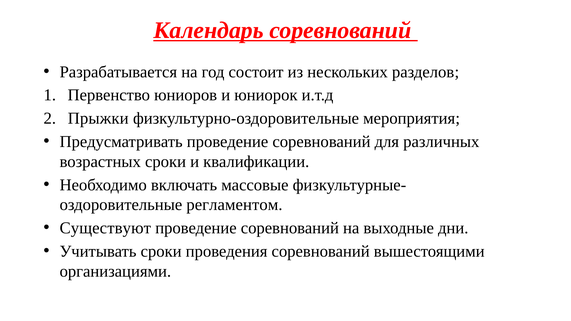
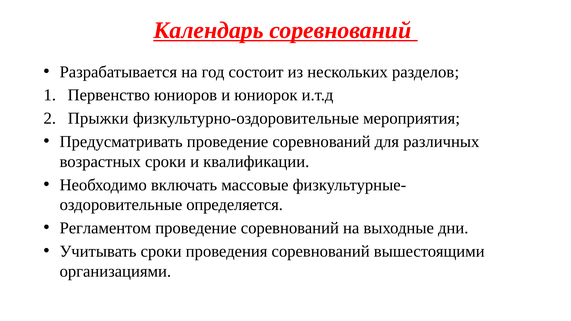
регламентом: регламентом -> определяется (235, 205)
Существуют: Существуют -> Регламентом (105, 228)
